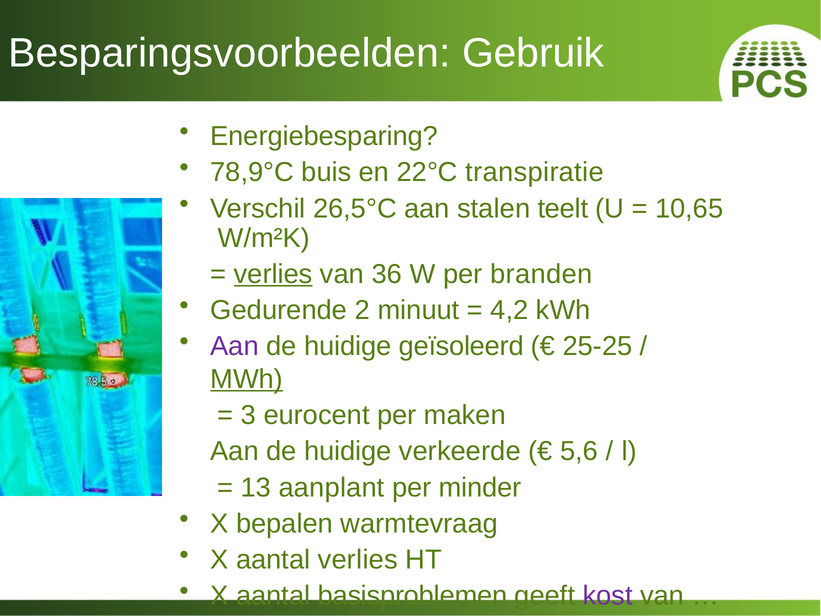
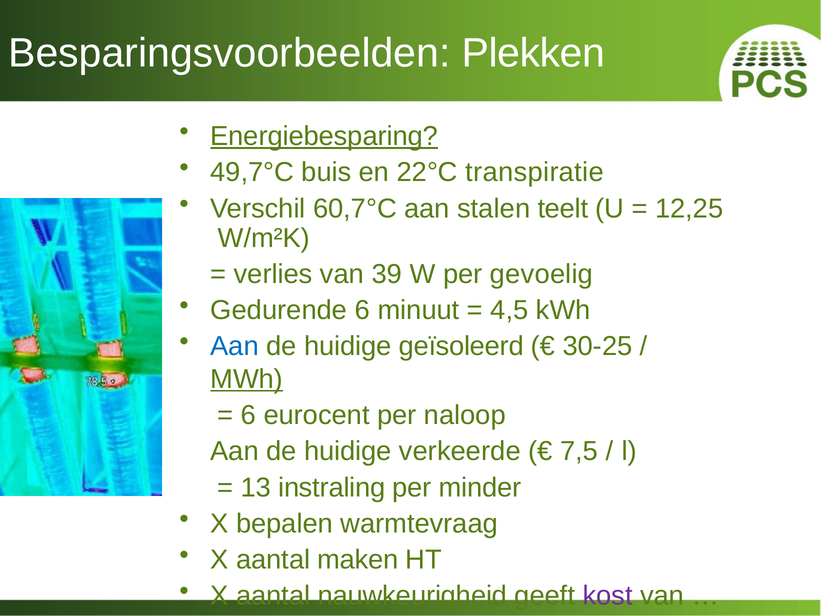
Gebruik: Gebruik -> Plekken (533, 53)
Energiebesparing underline: none -> present (324, 136)
78,9°C: 78,9°C -> 49,7°C (252, 172)
26,5°C: 26,5°C -> 60,7°C (355, 209)
10,65: 10,65 -> 12,25 (689, 209)
verlies underline: present -> none (273, 274)
36: 36 -> 39 (387, 274)
branden: branden -> gevoelig (542, 274)
Gedurende 2: 2 -> 6 (362, 310)
4,2: 4,2 -> 4,5 (509, 310)
Aan colour: purple -> blue (235, 346)
25-25: 25-25 -> 30-25 (598, 346)
3: 3 -> 6 (248, 415)
maken: maken -> naloop (465, 415)
5,6: 5,6 -> 7,5 (579, 451)
aanplant: aanplant -> instraling (332, 487)
aantal verlies: verlies -> maken (358, 559)
basisproblemen: basisproblemen -> nauwkeurigheid (412, 596)
